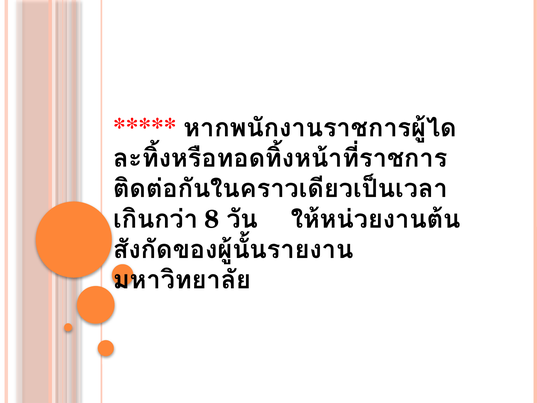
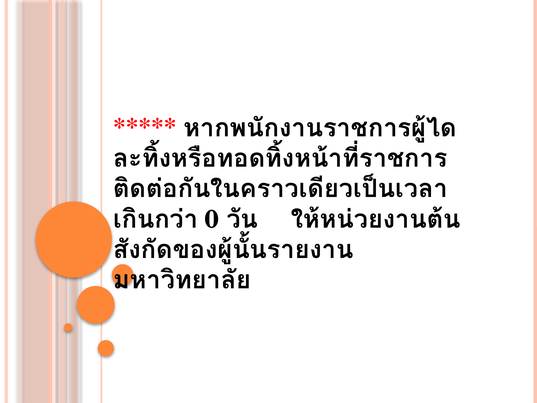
8: 8 -> 0 (212, 219)
